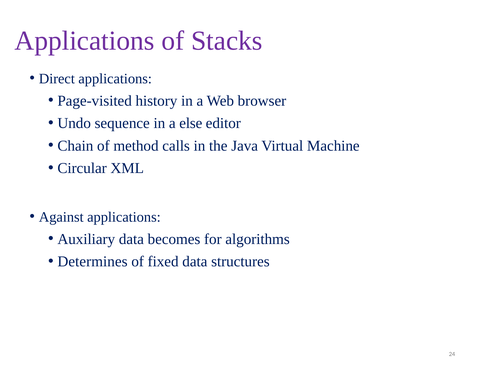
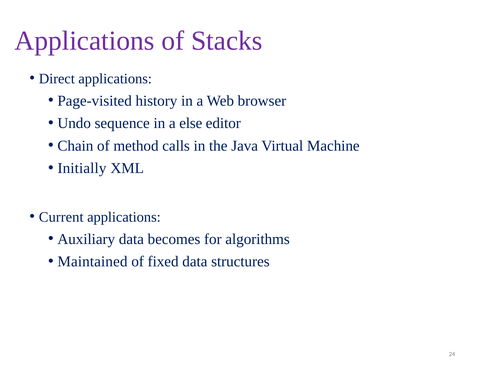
Circular: Circular -> Initially (82, 168)
Against: Against -> Current (61, 217)
Determines: Determines -> Maintained (92, 261)
